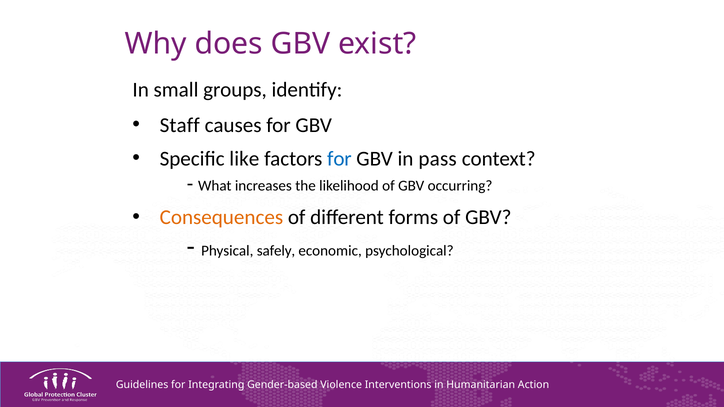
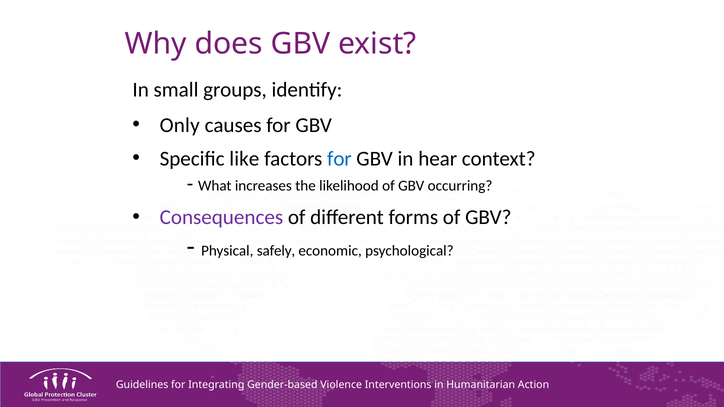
Staff: Staff -> Only (180, 125)
pass: pass -> hear (438, 159)
Consequences colour: orange -> purple (221, 218)
